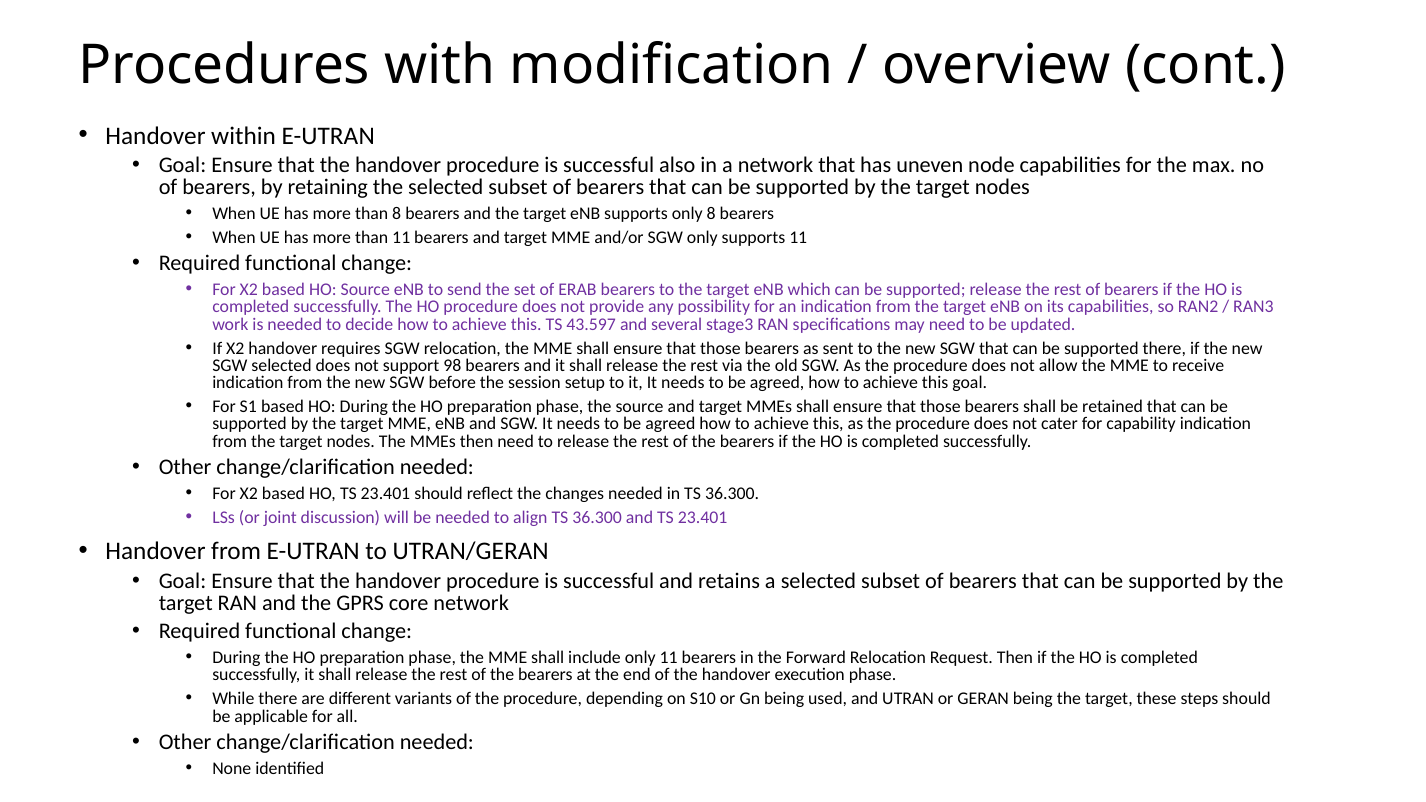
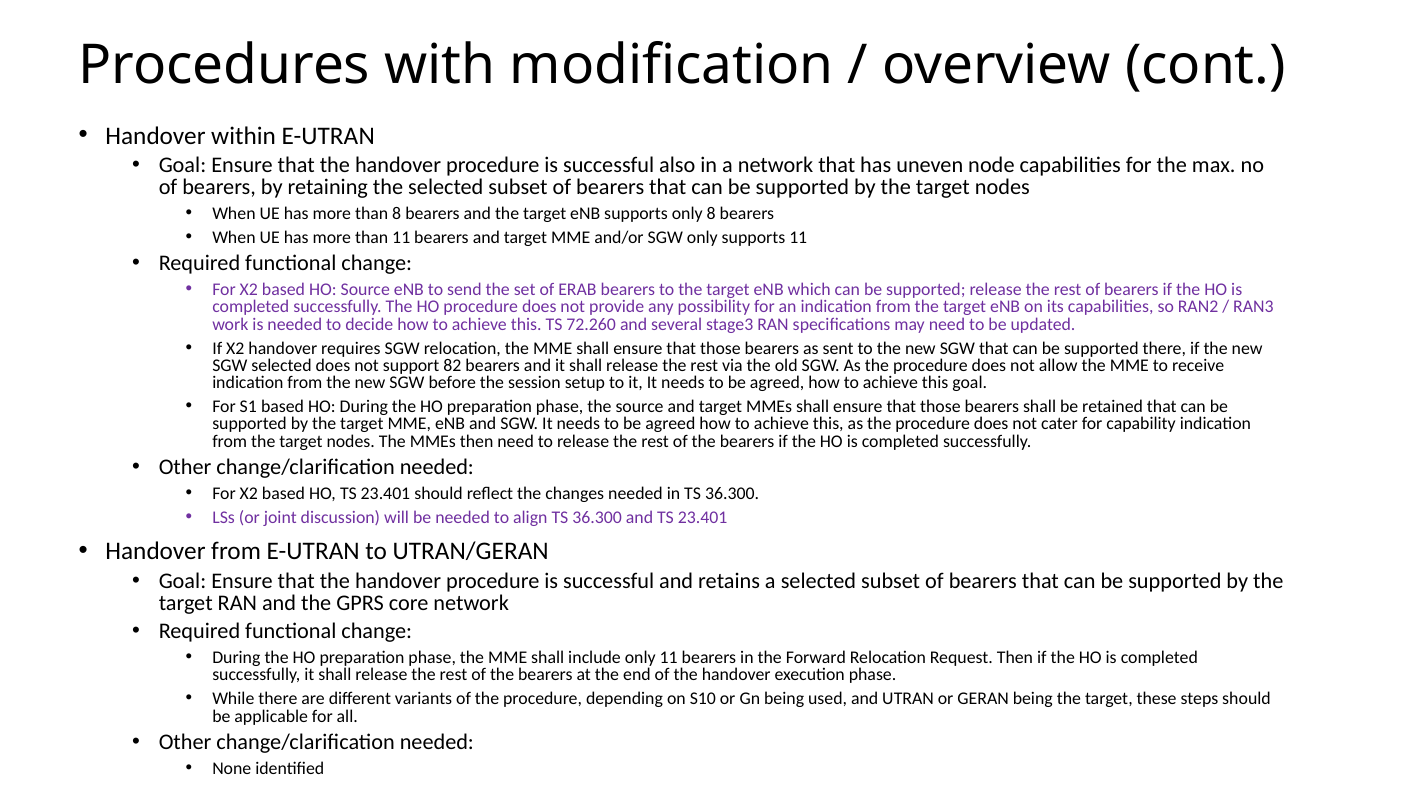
43.597: 43.597 -> 72.260 (591, 324)
98: 98 -> 82 (452, 366)
